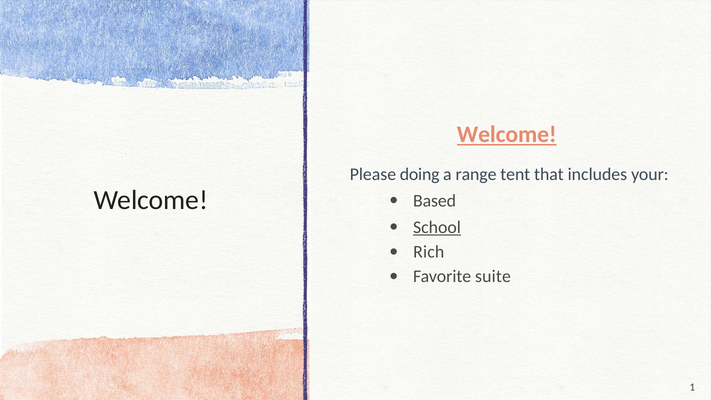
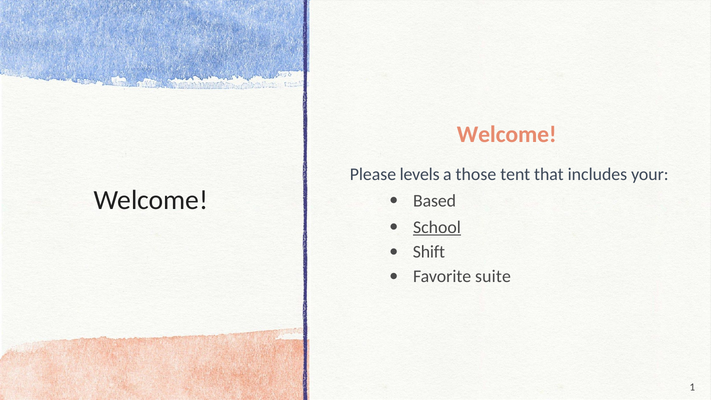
Welcome underline: present -> none (507, 135)
doing: doing -> levels (420, 174)
range: range -> those (476, 174)
Rich: Rich -> Shift (429, 252)
